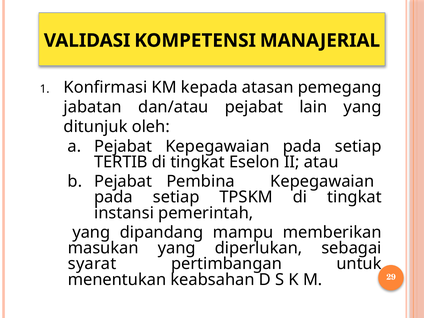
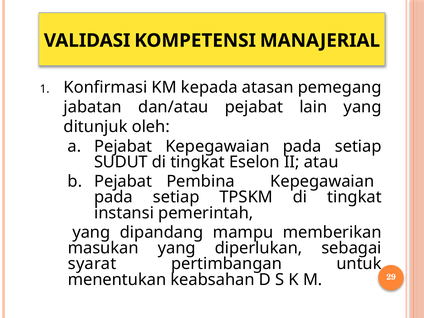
TERTIB: TERTIB -> SUDUT (121, 162)
